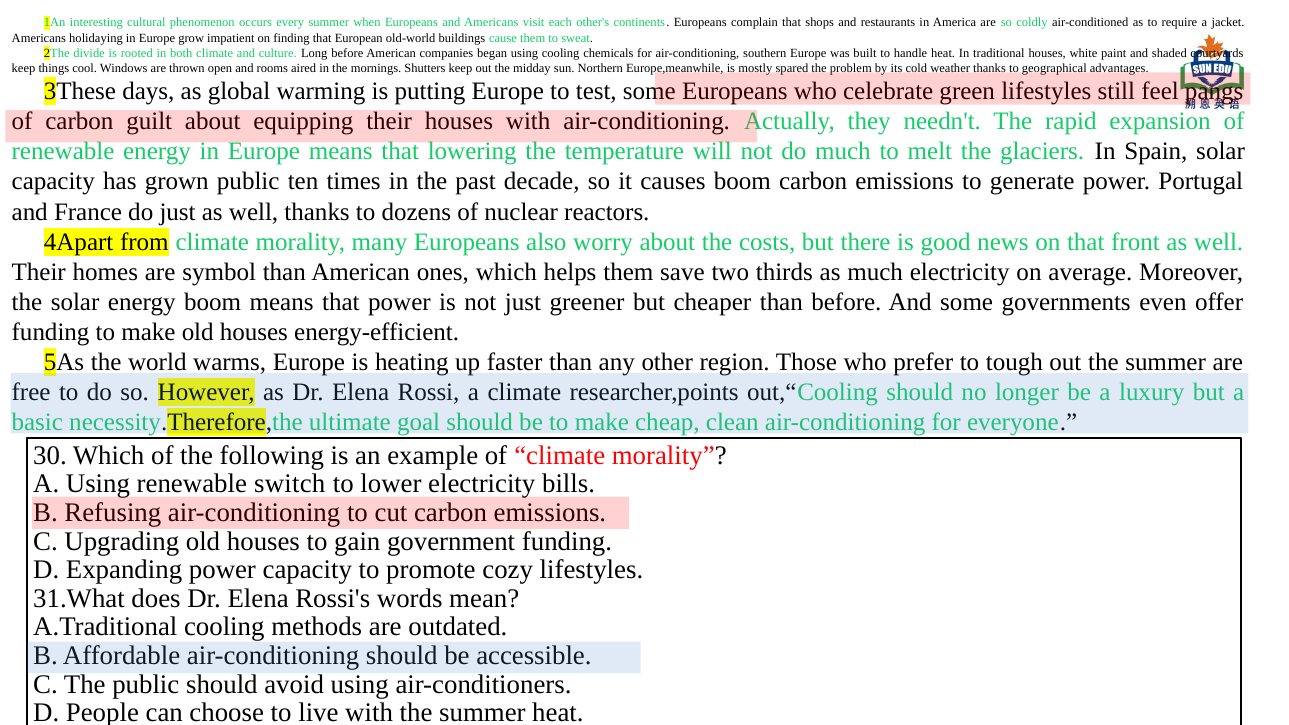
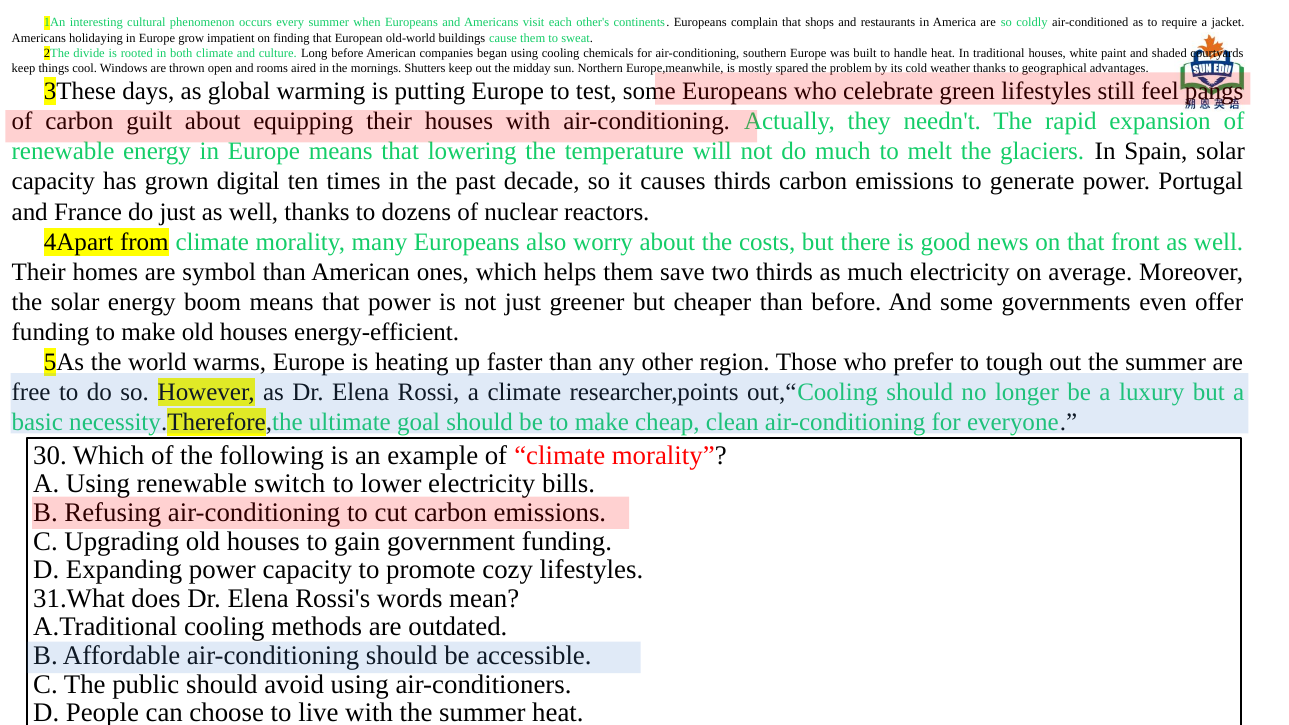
grown public: public -> digital (248, 182)
causes boom: boom -> thirds (742, 182)
